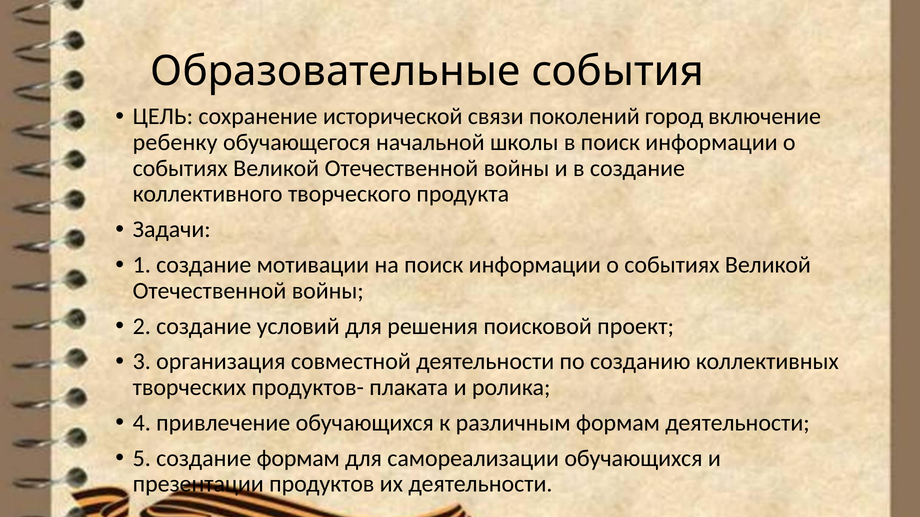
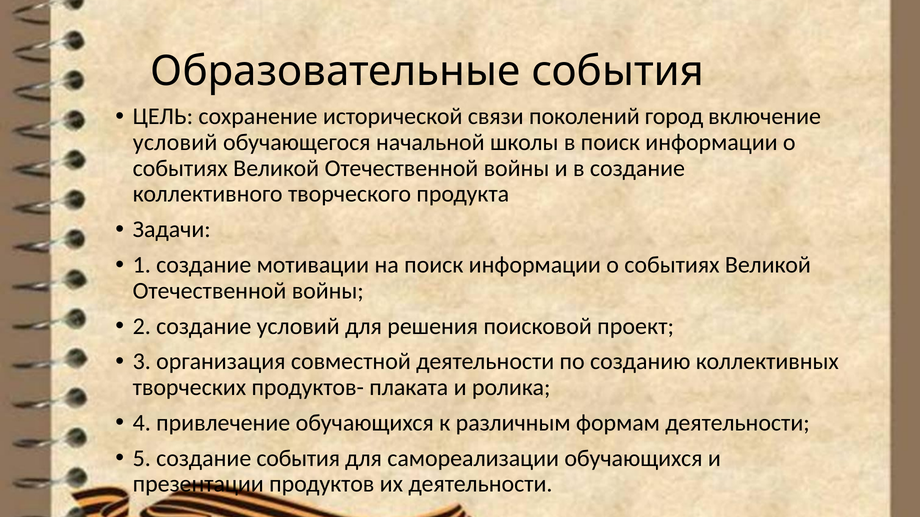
ребенку: ребенку -> условий (175, 143)
создание формам: формам -> события (298, 459)
